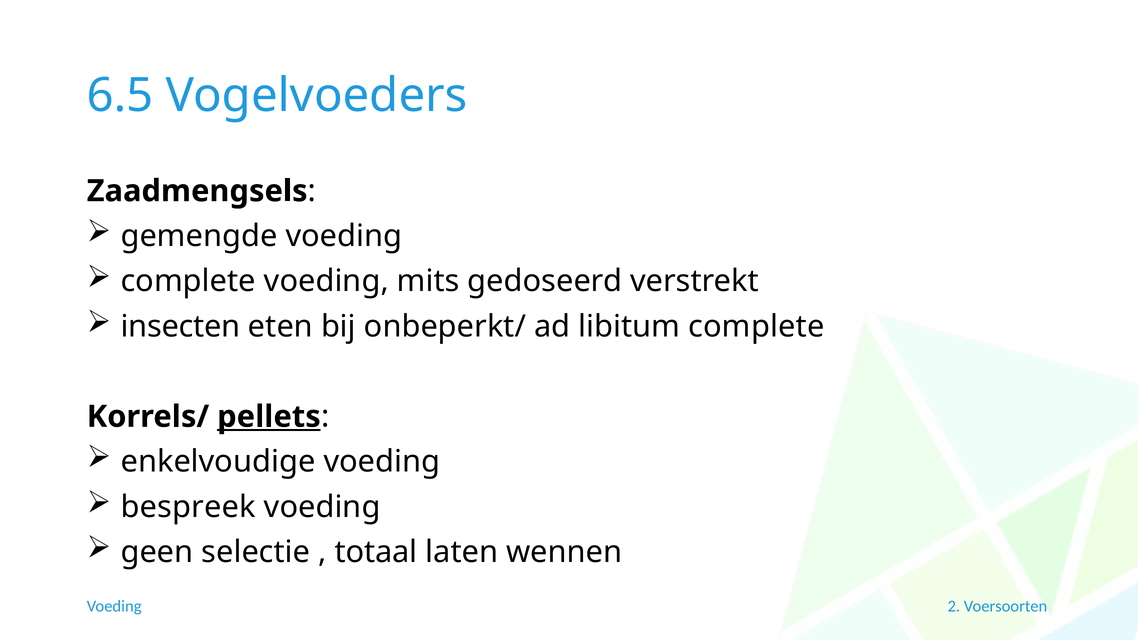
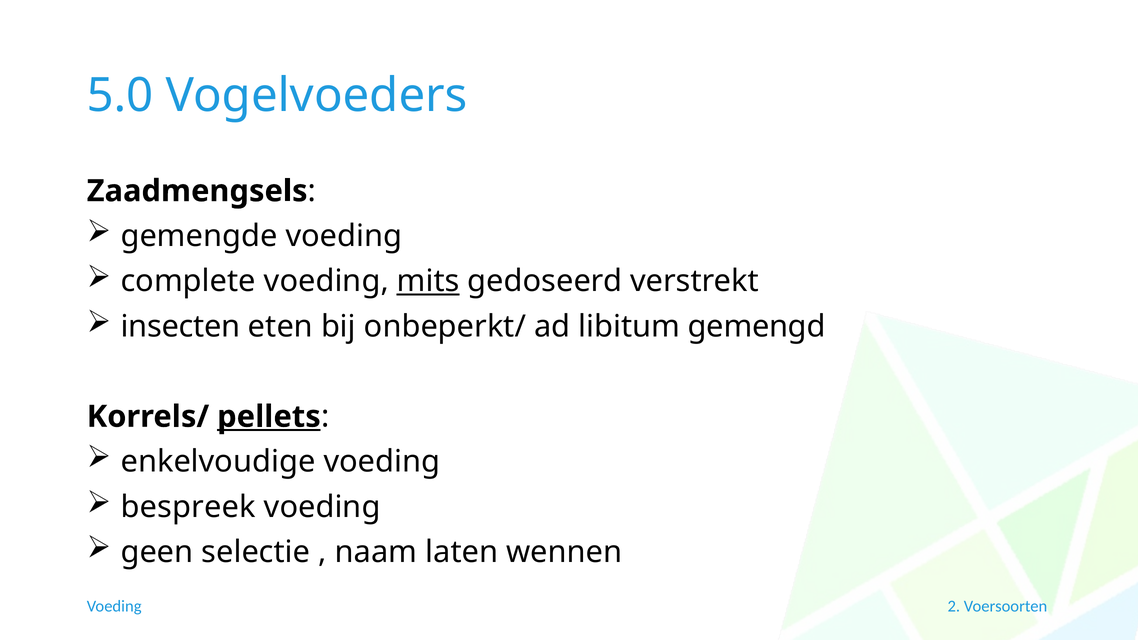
6.5: 6.5 -> 5.0 (120, 96)
mits underline: none -> present (428, 281)
libitum complete: complete -> gemengd (757, 326)
totaal: totaal -> naam (376, 552)
